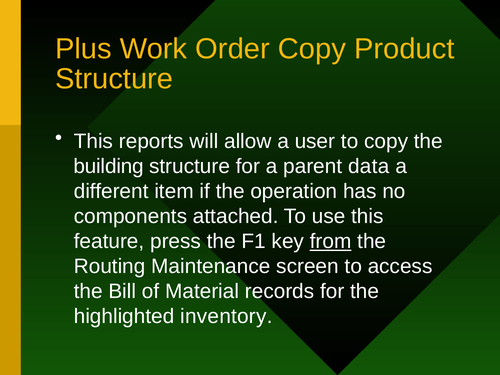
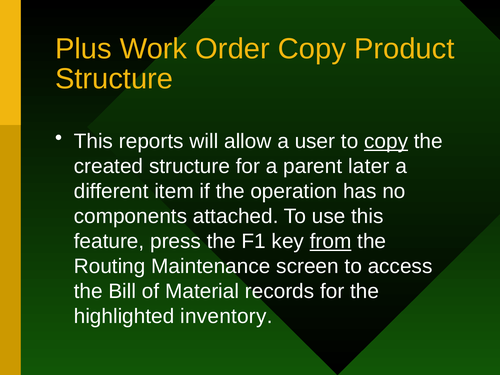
copy underline: none -> present (386, 141)
building: building -> created (108, 166)
data: data -> later (369, 166)
